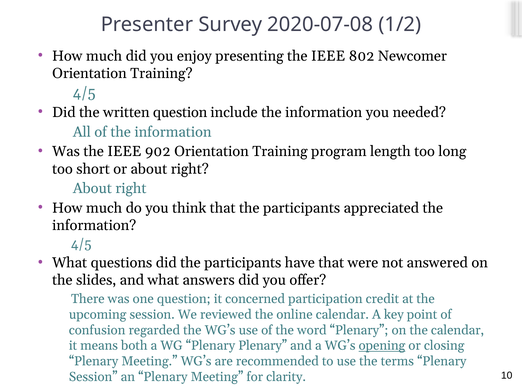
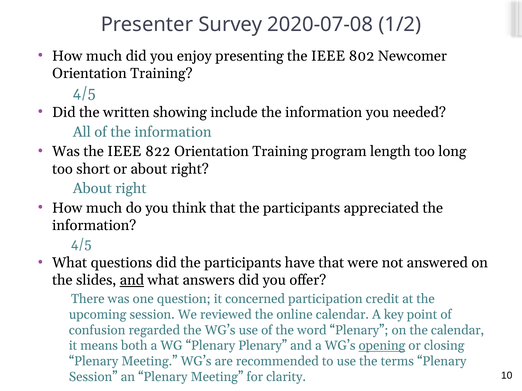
written question: question -> showing (180, 113)
902: 902 -> 822 (158, 152)
and underline: none -> present (132, 281)
